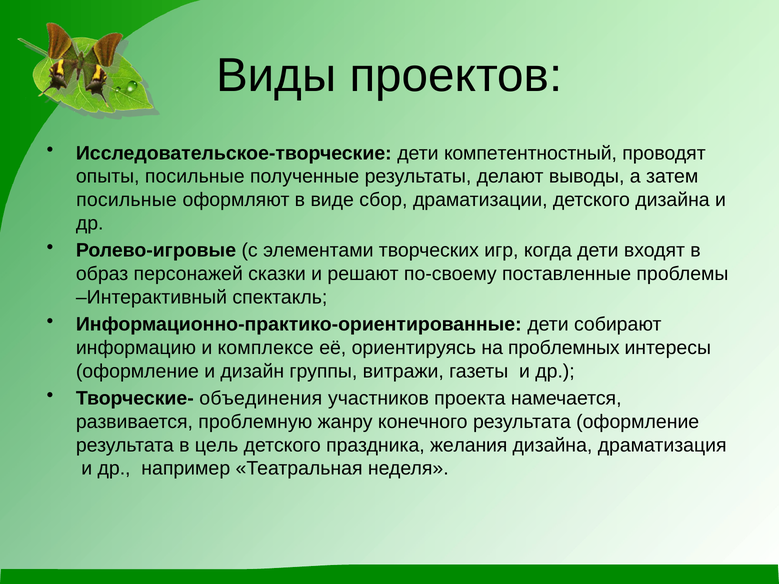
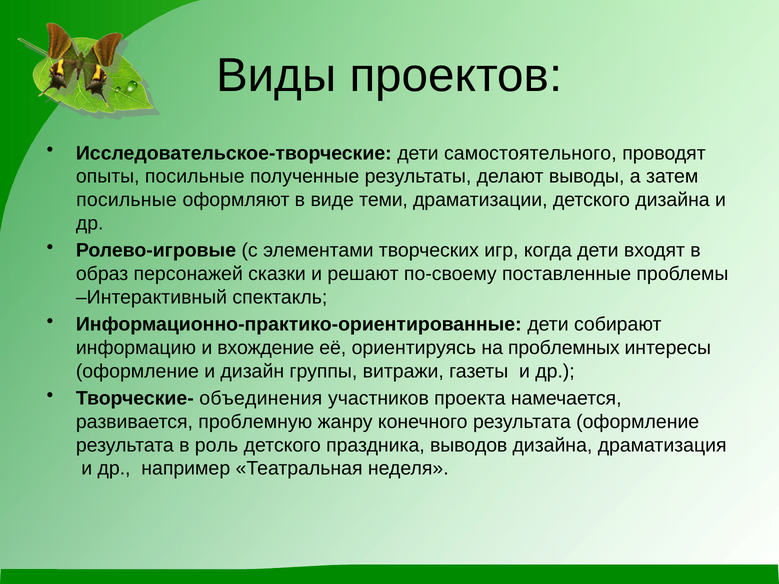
компетентностный: компетентностный -> самостоятельного (530, 153)
сбор: сбор -> теми (384, 200)
комплексе: комплексе -> вхождение (266, 348)
цель: цель -> роль (217, 445)
желания: желания -> выводов (469, 445)
